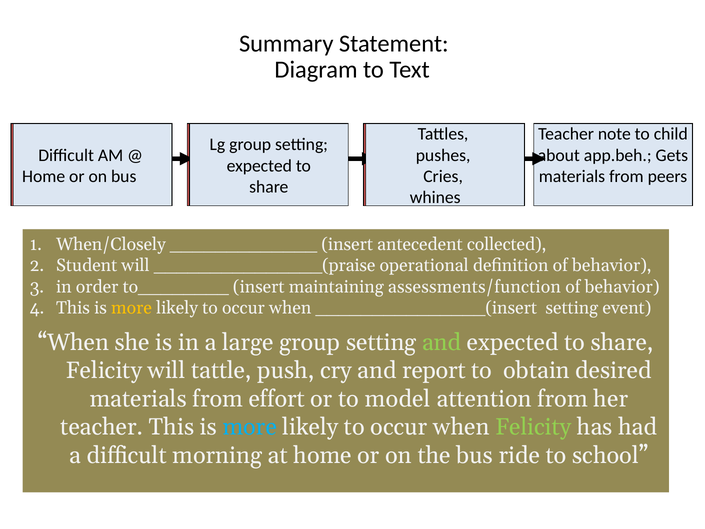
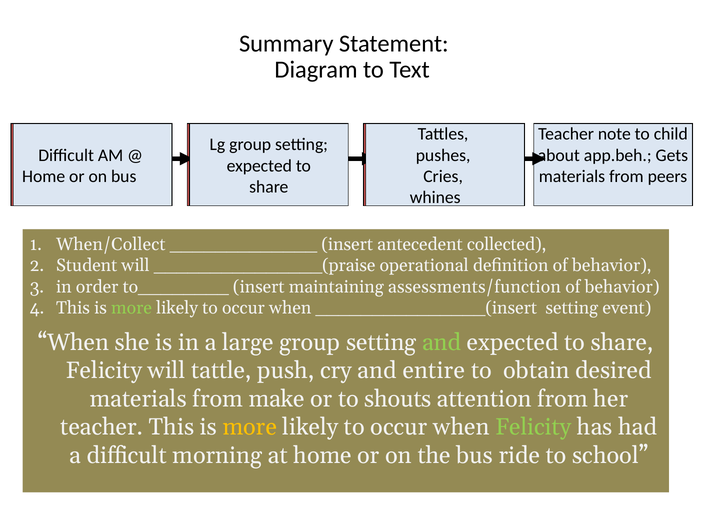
When/Closely: When/Closely -> When/Collect (111, 244)
more colour: yellow -> light green (132, 308)
report: report -> entire (434, 371)
effort: effort -> make (277, 399)
model: model -> shouts (398, 399)
more colour: light blue -> yellow (250, 427)
